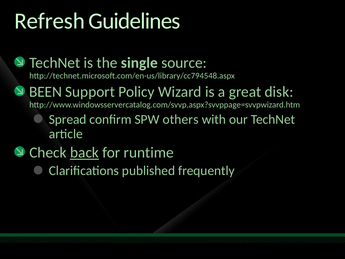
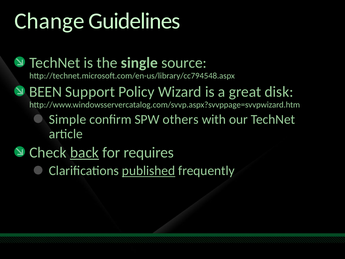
Refresh: Refresh -> Change (49, 21)
Spread: Spread -> Simple (68, 119)
runtime: runtime -> requires (149, 152)
published underline: none -> present (149, 171)
